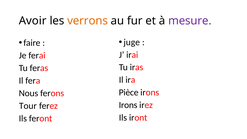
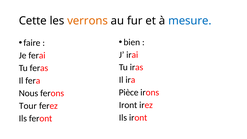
Avoir: Avoir -> Cette (33, 21)
mesure colour: purple -> blue (190, 21)
juge: juge -> bien (132, 42)
Irons: Irons -> Iront (128, 105)
